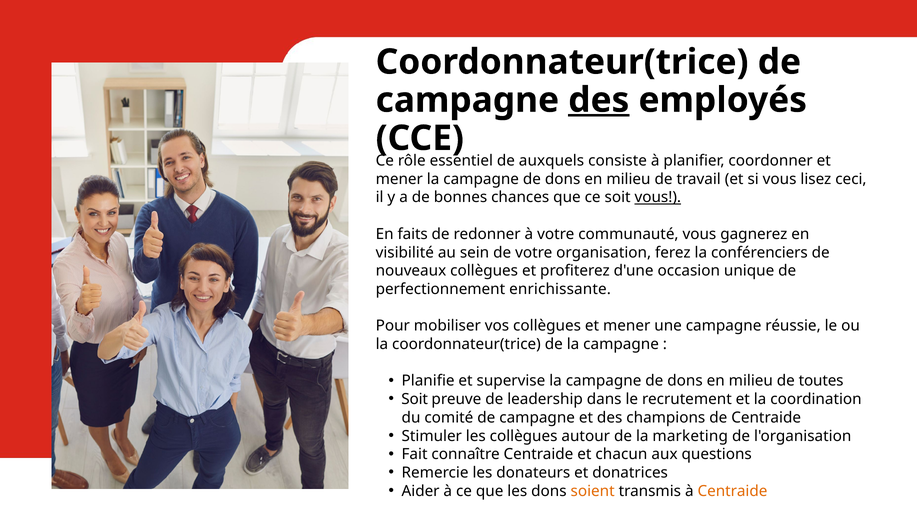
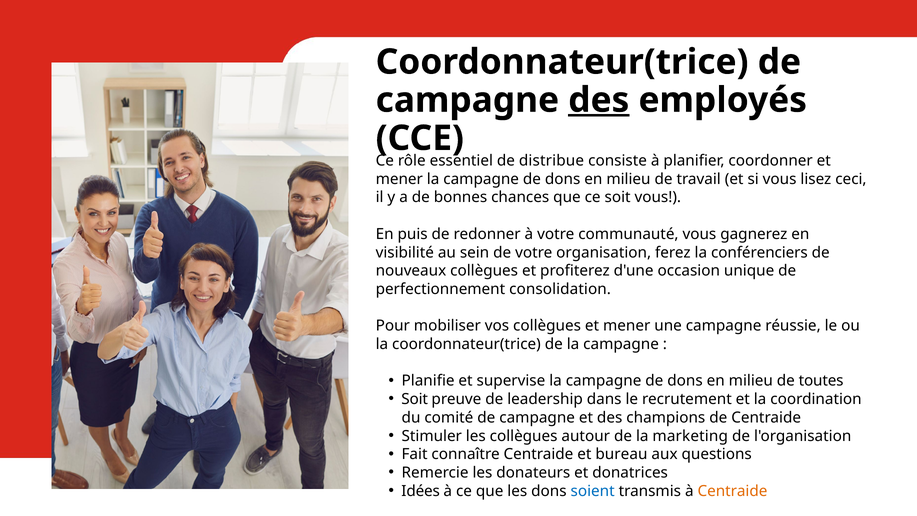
auxquels: auxquels -> distribue (551, 161)
vous underline: present -> none (658, 197)
faits: faits -> puis (413, 234)
enrichissante: enrichissante -> consolidation (560, 289)
chacun: chacun -> bureau (621, 454)
Aider: Aider -> Idées (421, 491)
soient colour: orange -> blue (593, 491)
